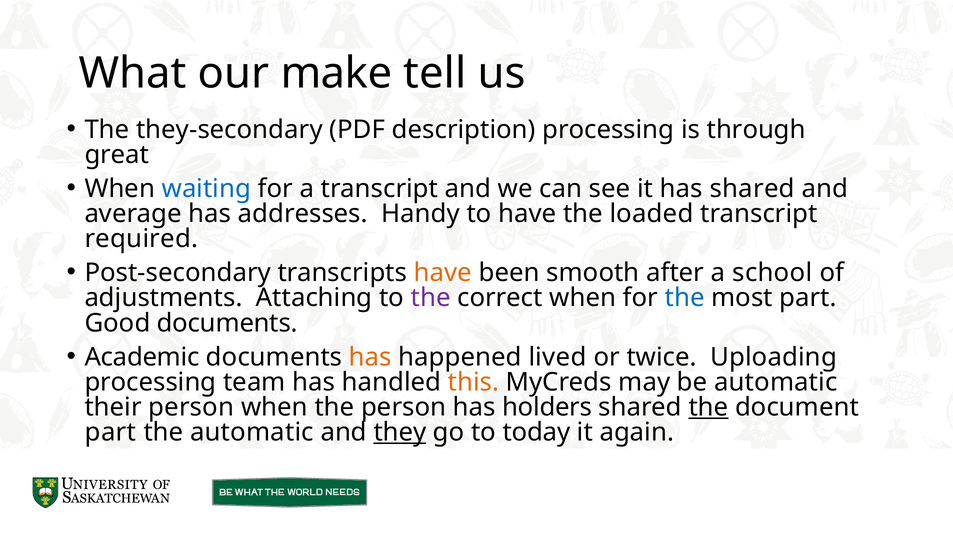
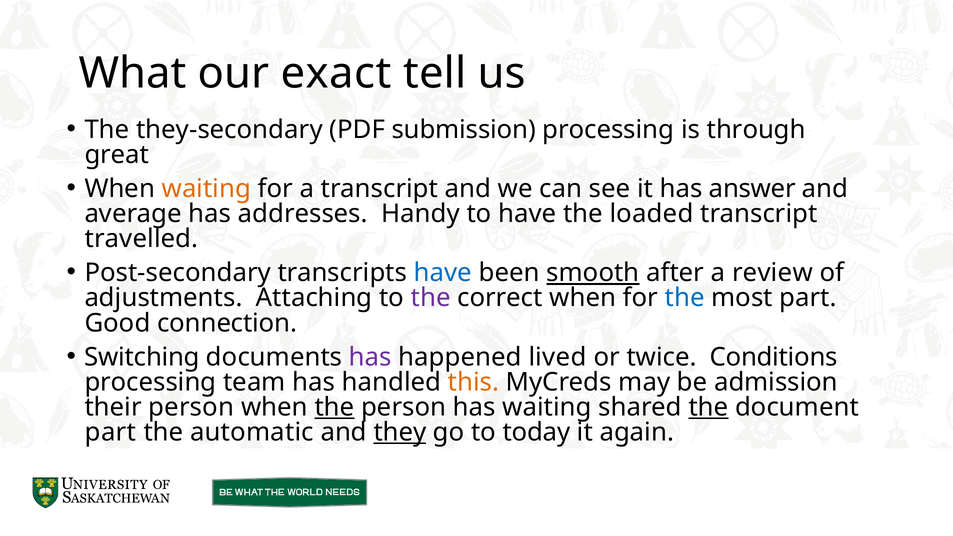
make: make -> exact (336, 73)
description: description -> submission (464, 130)
waiting colour: blue -> orange (206, 189)
has shared: shared -> answer (752, 189)
required: required -> travelled (141, 239)
have colour: orange -> blue (443, 273)
smooth underline: none -> present (593, 273)
school: school -> review (772, 273)
Good documents: documents -> connection (227, 323)
Academic: Academic -> Switching (142, 357)
has colour: orange -> purple (370, 357)
Uploading: Uploading -> Conditions (774, 357)
be automatic: automatic -> admission (776, 382)
the underline: none -> present (334, 407)
has holders: holders -> waiting (547, 407)
